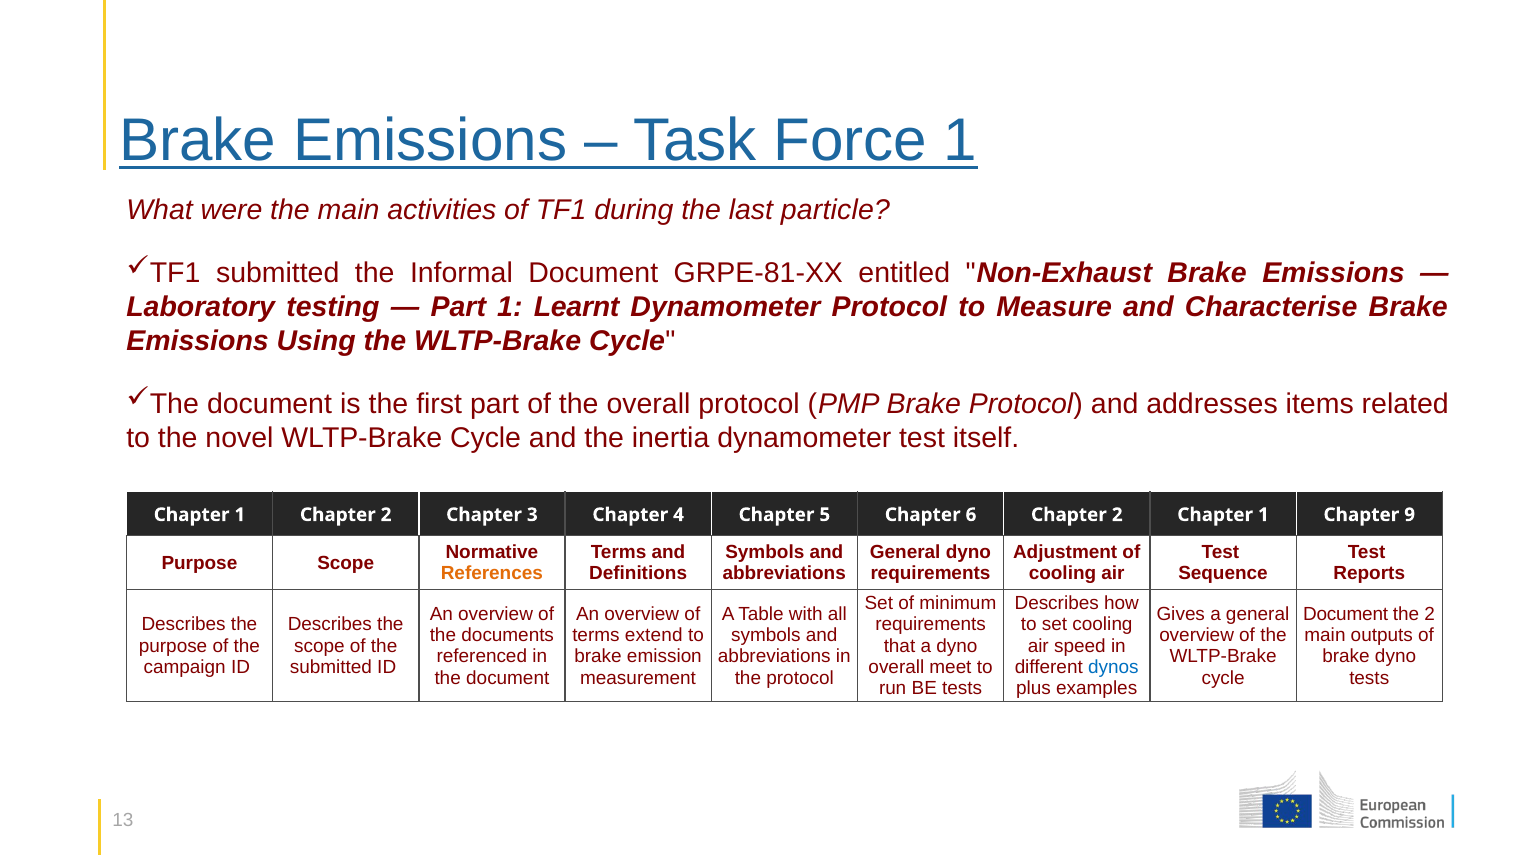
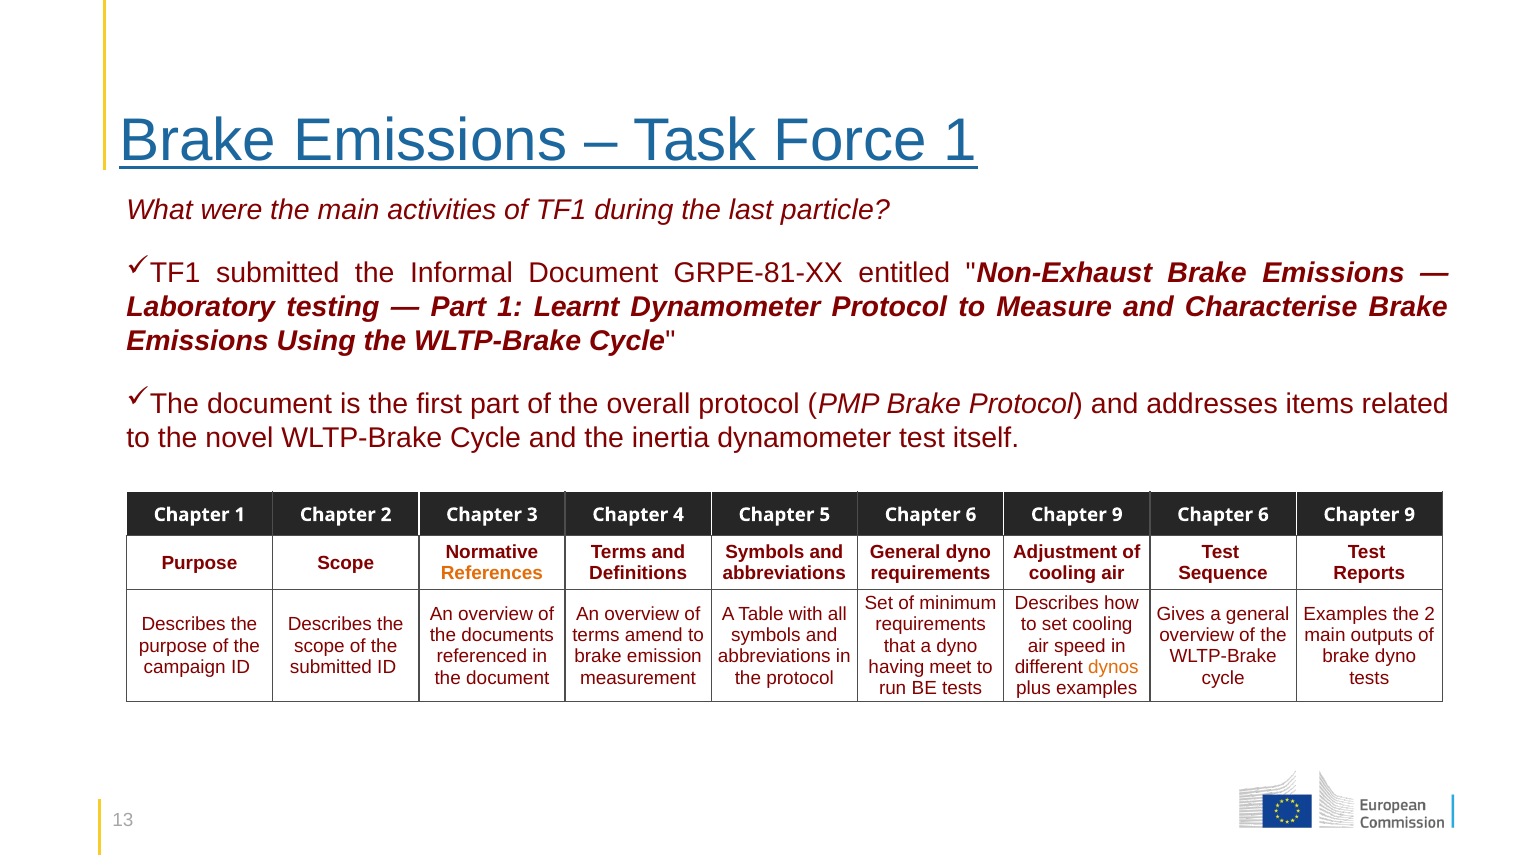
2: 2 -> 9 (1117, 514)
1: 1 -> 6 (1263, 514)
Document: Document -> Examples (1345, 614)
extend: extend -> amend (654, 635)
overall: overall -> having (896, 667)
dynos colour: blue -> orange (1113, 667)
